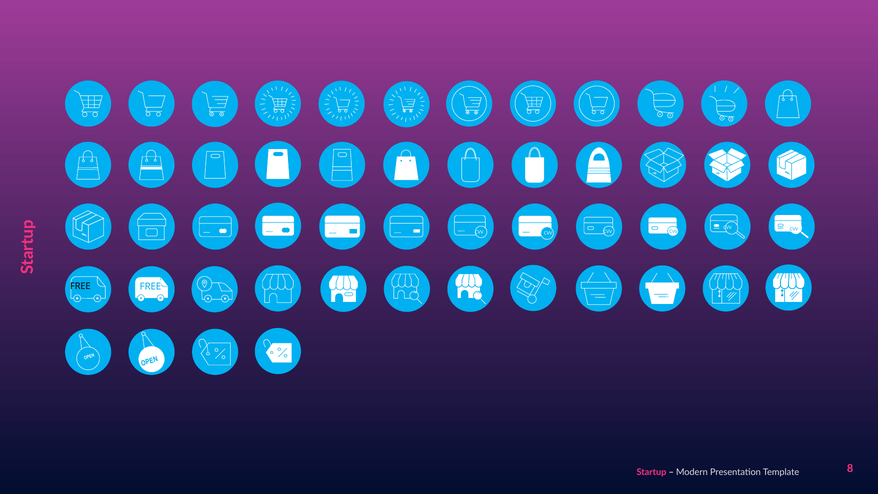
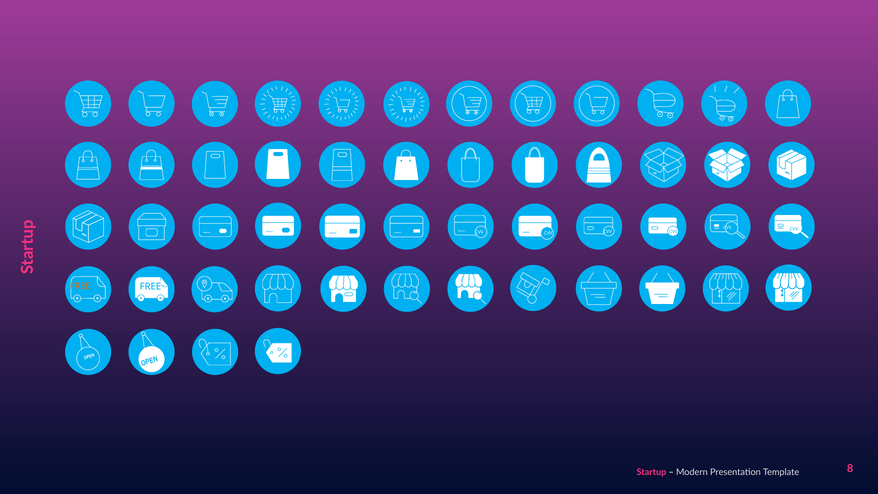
FREE colour: black -> orange (80, 286)
